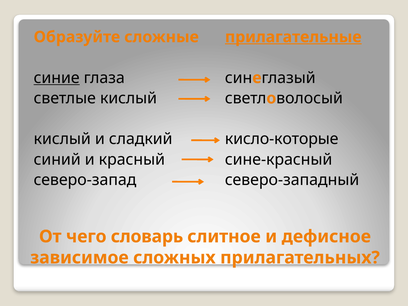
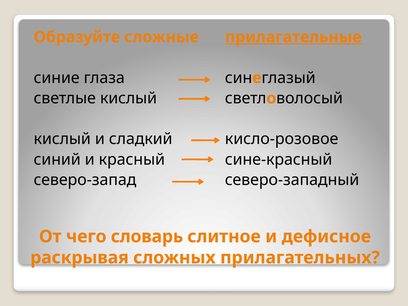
синие underline: present -> none (57, 78)
кисло-которые: кисло-которые -> кисло-розовое (282, 139)
зависимое: зависимое -> раскрывая (79, 258)
